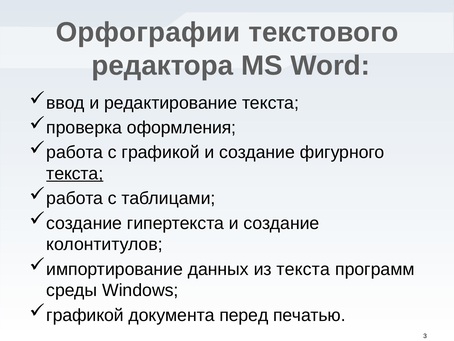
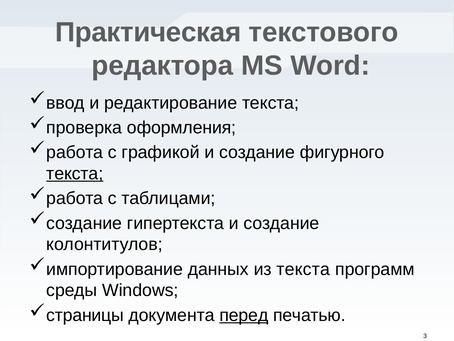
Орфографии: Орфографии -> Практическая (148, 32)
графикой: графикой -> страницы (85, 315)
перед underline: none -> present (244, 315)
